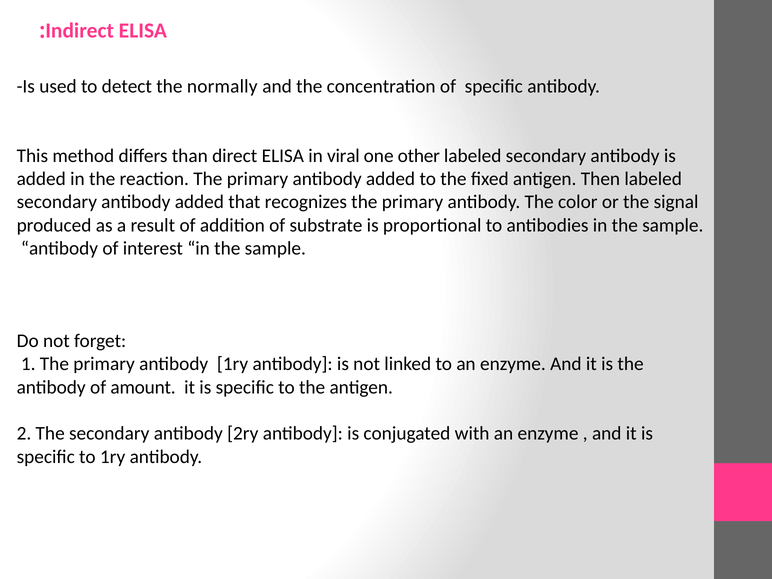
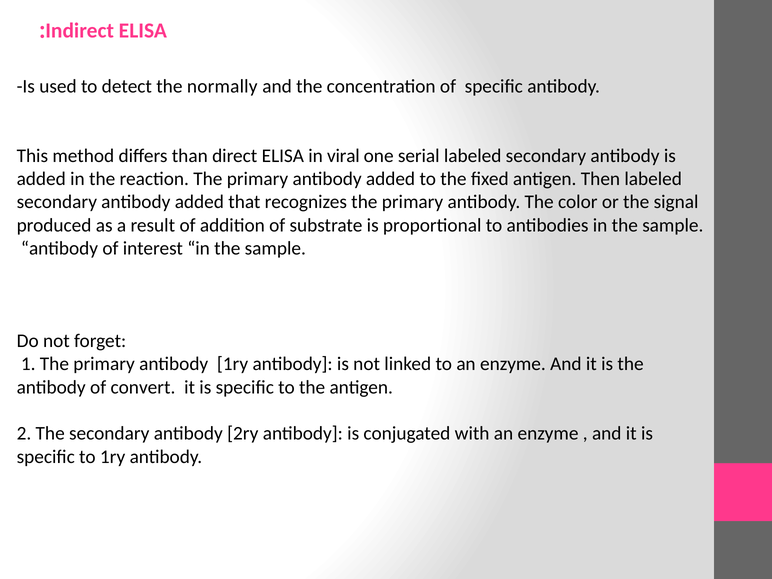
other: other -> serial (419, 156)
amount: amount -> convert (143, 387)
